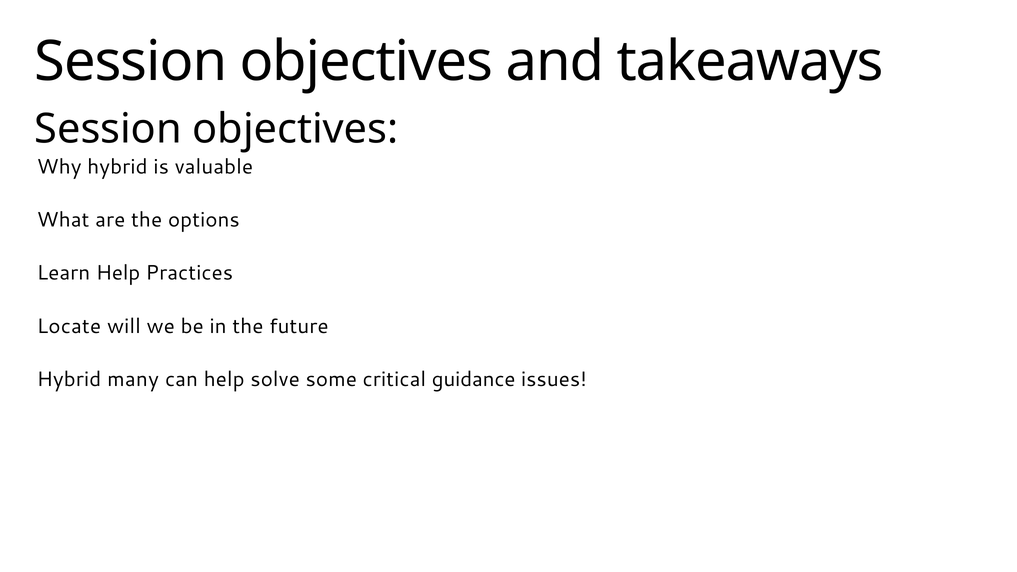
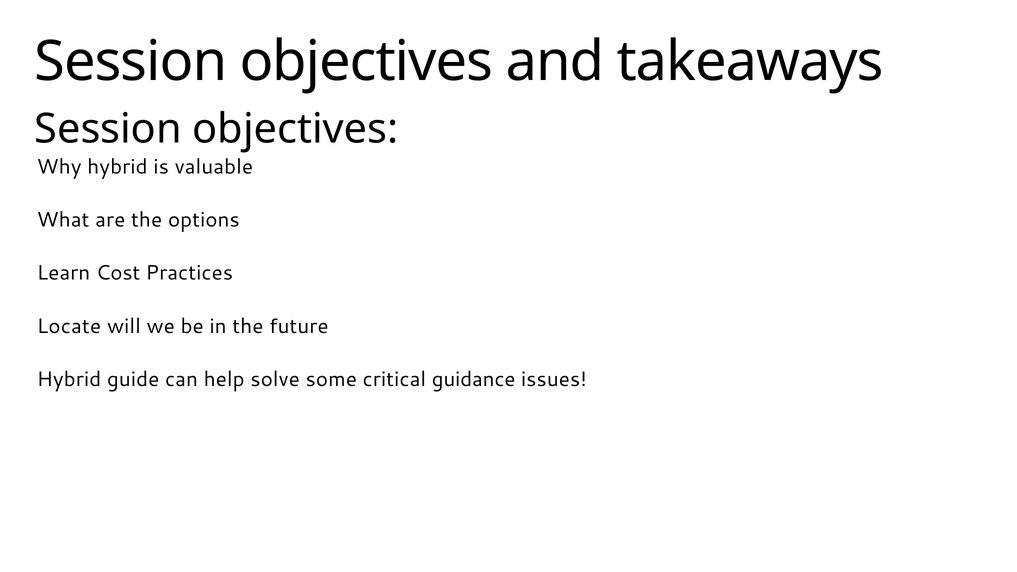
Learn Help: Help -> Cost (118, 273)
many: many -> guide (133, 379)
